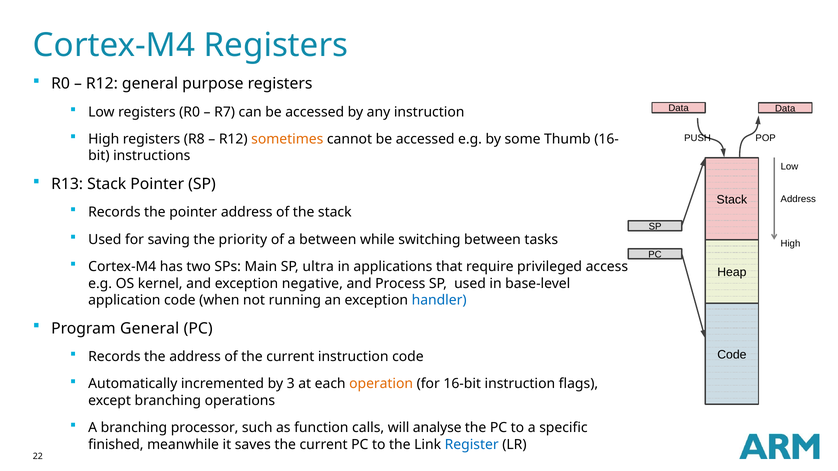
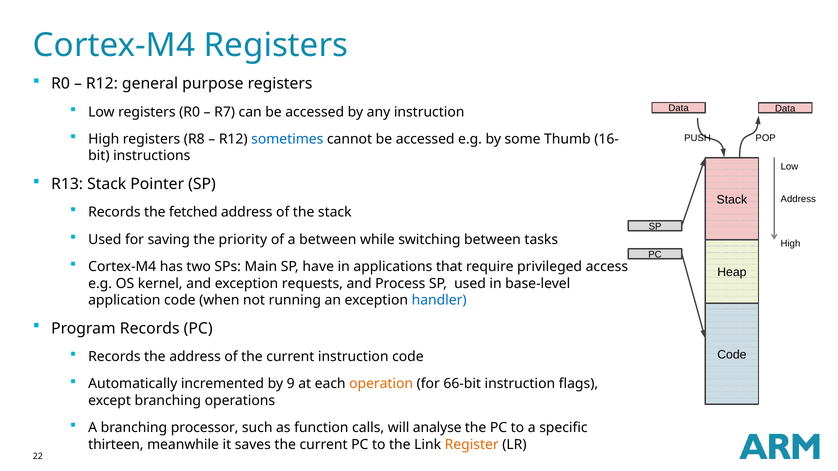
sometimes colour: orange -> blue (287, 139)
the pointer: pointer -> fetched (193, 213)
ultra: ultra -> have (318, 267)
negative: negative -> requests (312, 284)
Program General: General -> Records (150, 329)
3: 3 -> 9 (291, 384)
16-bit: 16-bit -> 66-bit (462, 384)
finished: finished -> thirteen (116, 445)
Register colour: blue -> orange (472, 445)
